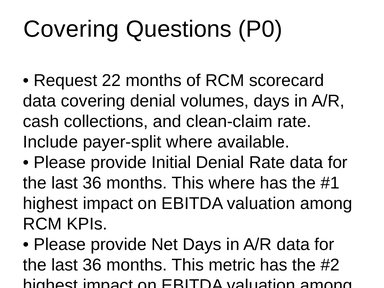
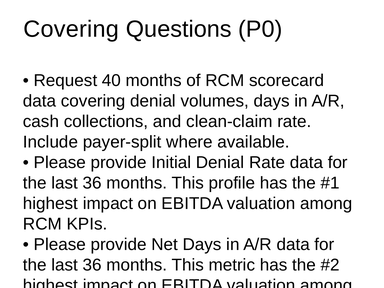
22: 22 -> 40 (111, 81)
This where: where -> profile (232, 183)
